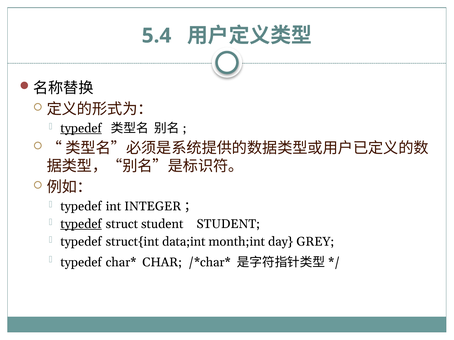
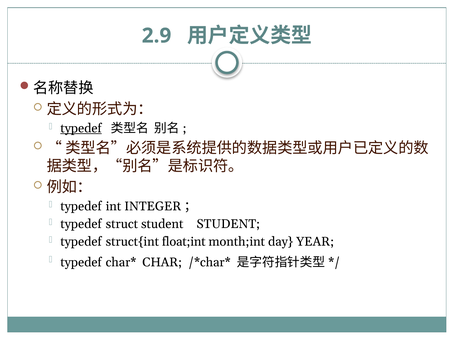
5.4: 5.4 -> 2.9 (157, 36)
typedef underline: present -> none (81, 224)
data;int: data;int -> float;int (184, 242)
GREY: GREY -> YEAR (315, 242)
